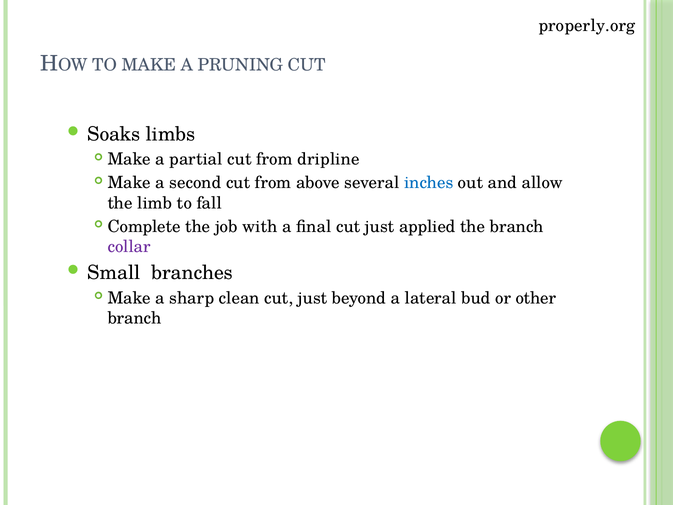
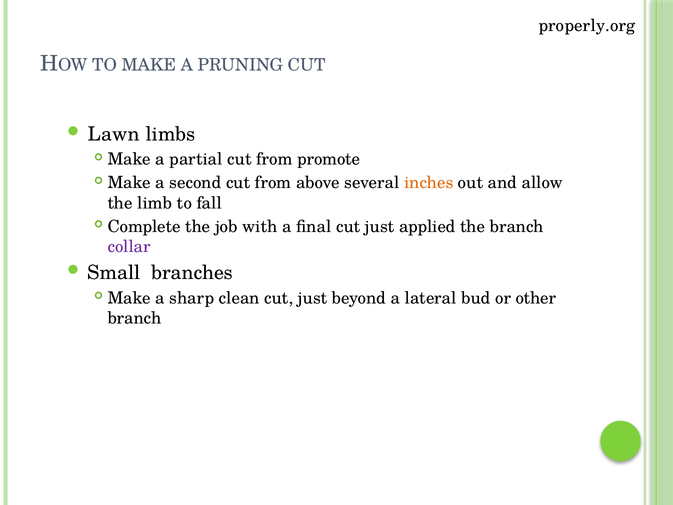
Soaks: Soaks -> Lawn (114, 134)
dripline: dripline -> promote (329, 159)
inches colour: blue -> orange (429, 183)
